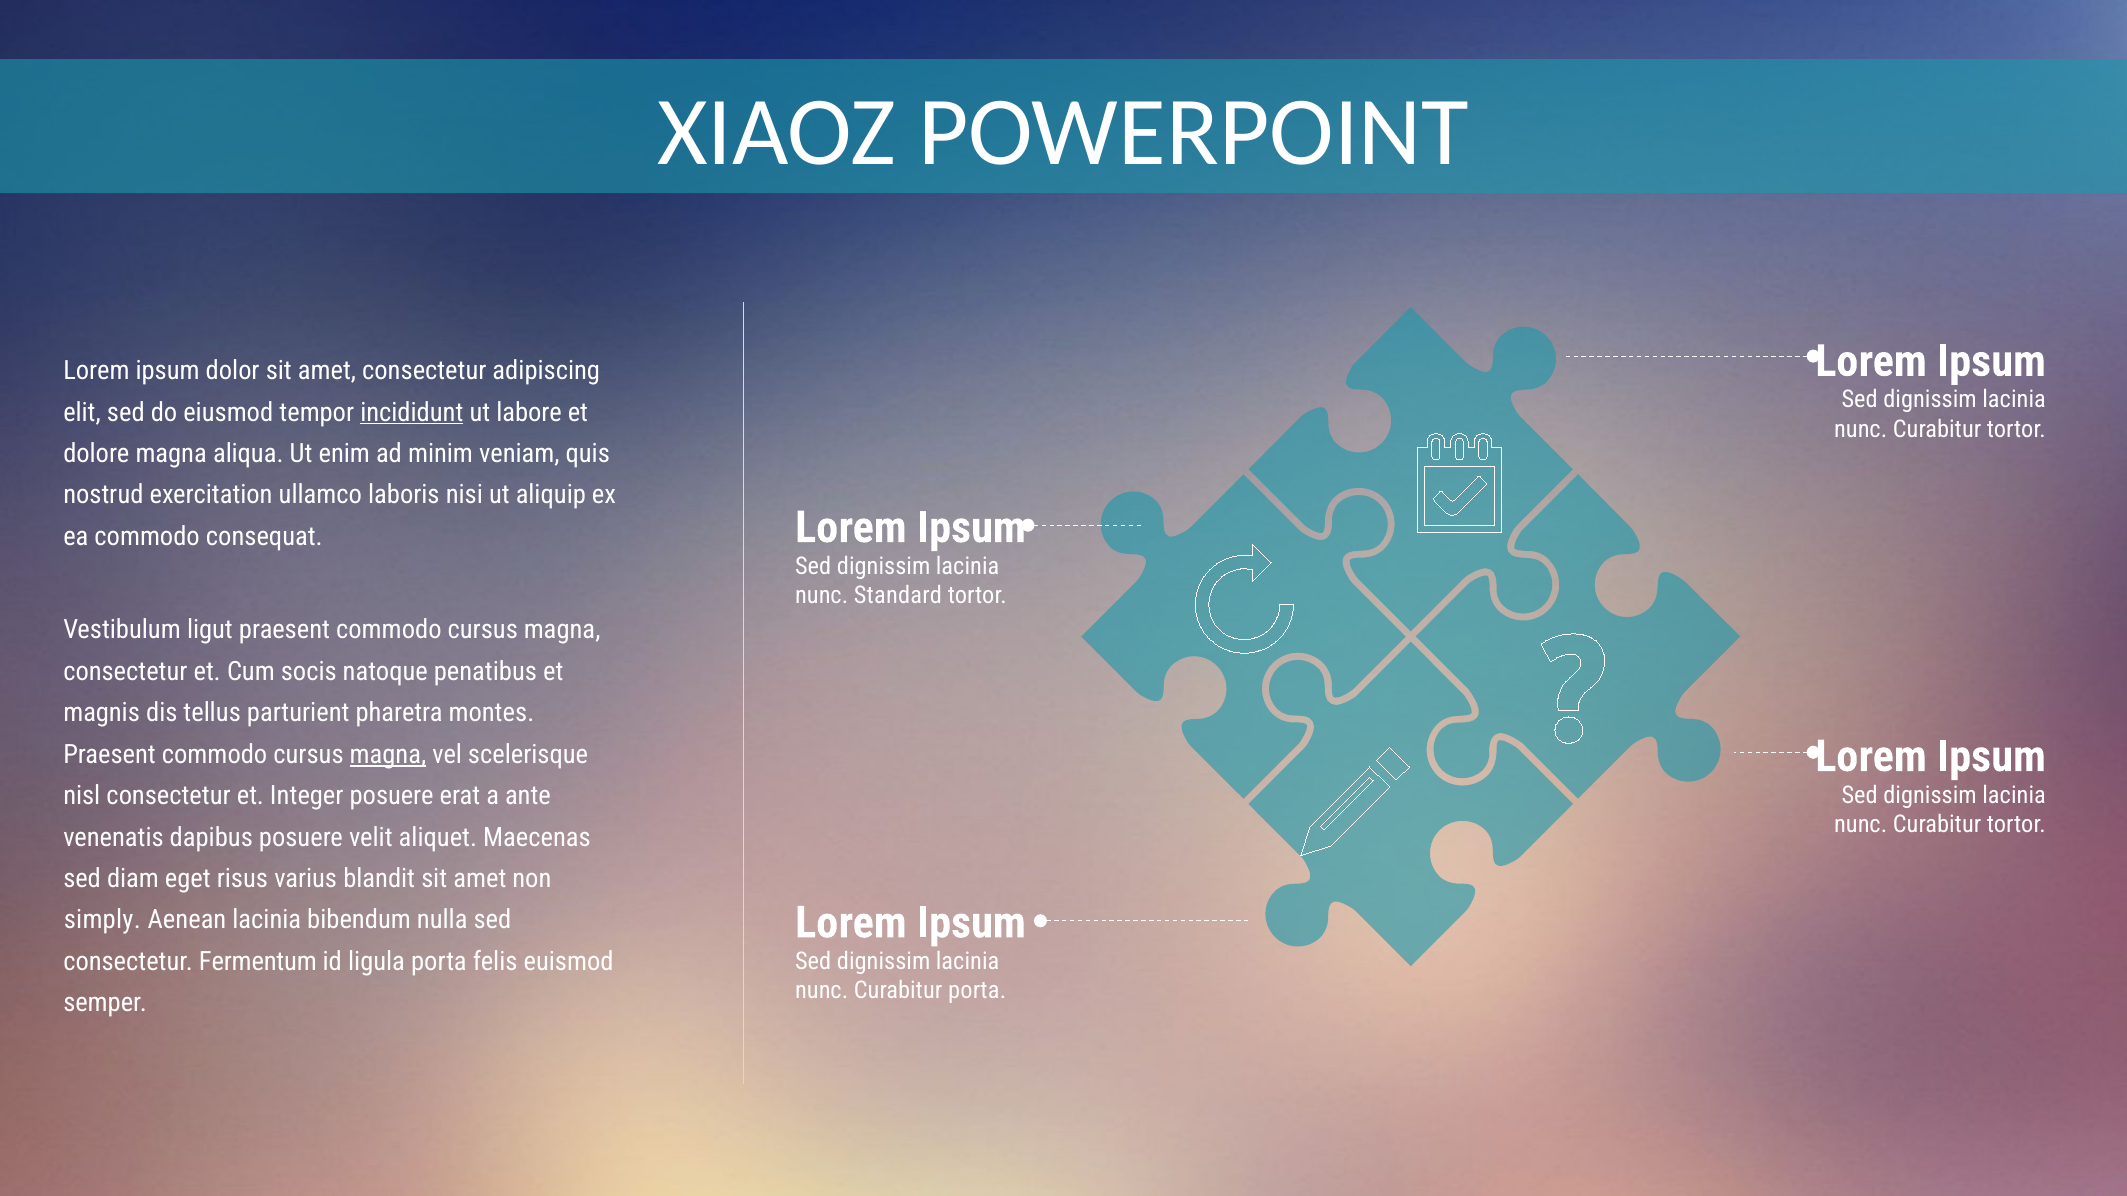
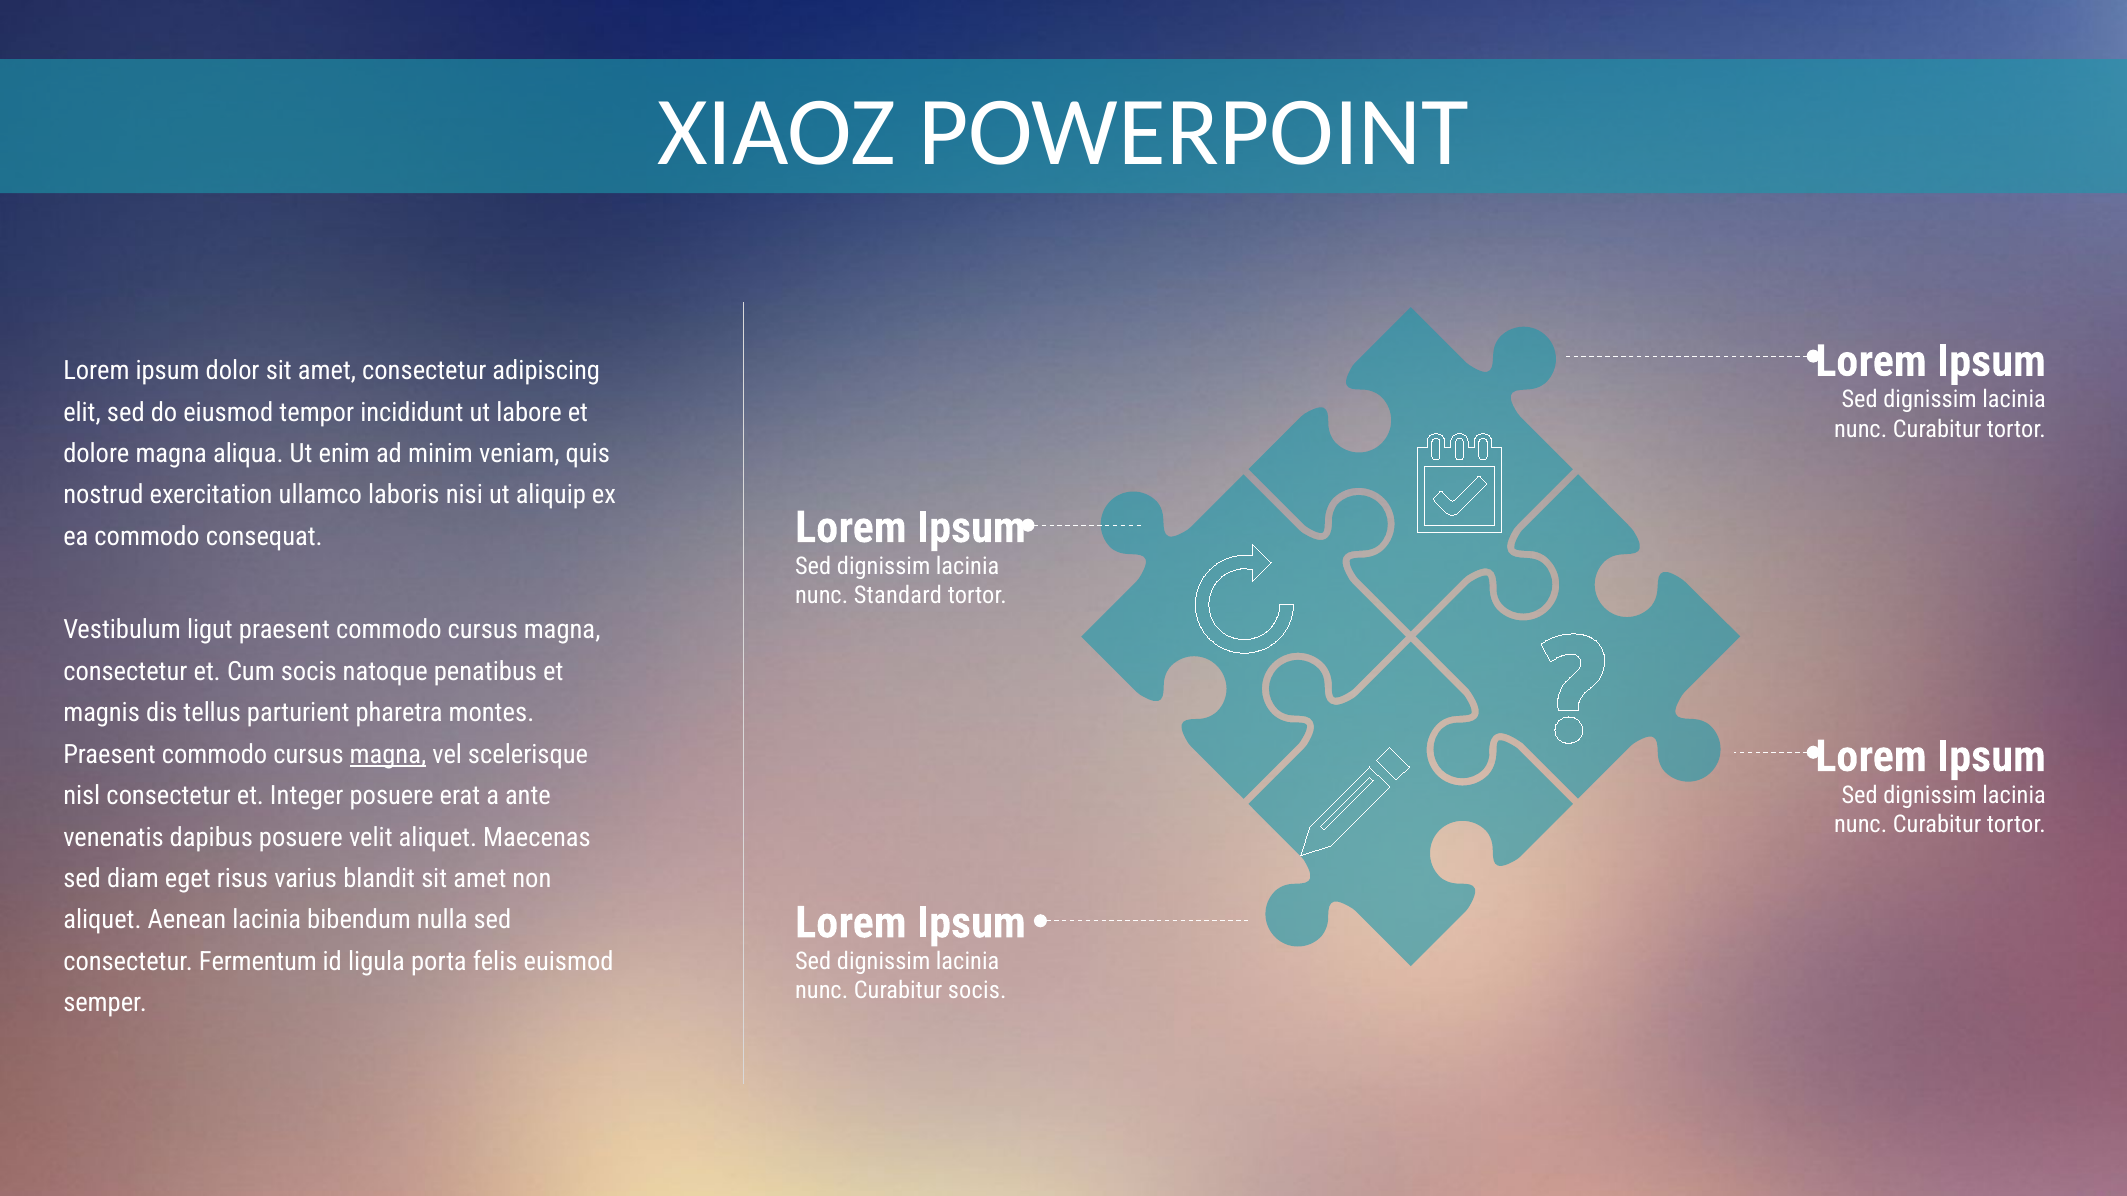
incididunt underline: present -> none (412, 412)
simply: simply -> aliquet (102, 920)
Curabitur porta: porta -> socis (977, 991)
